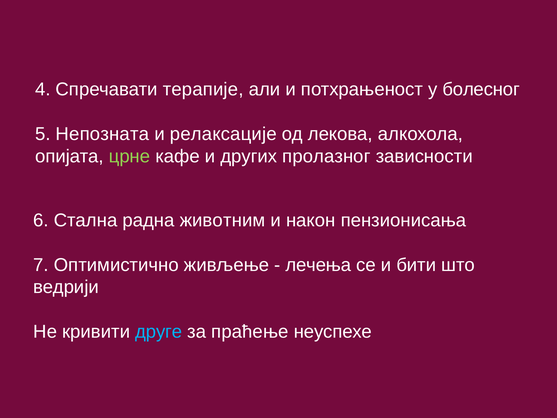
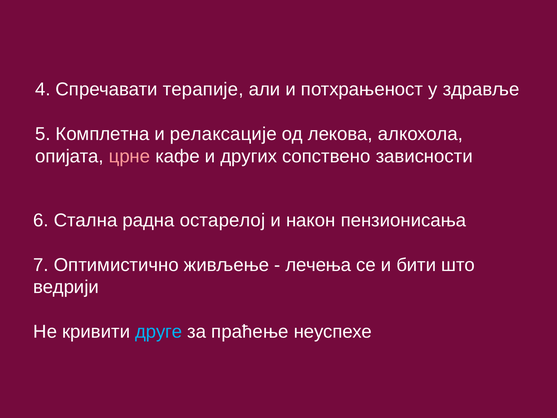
болесног: болесног -> здравље (481, 89)
Непозната: Непозната -> Комплетна (103, 134)
црне colour: light green -> pink (129, 156)
пролазног: пролазног -> сопствено (326, 156)
животним: животним -> остарелој (222, 220)
